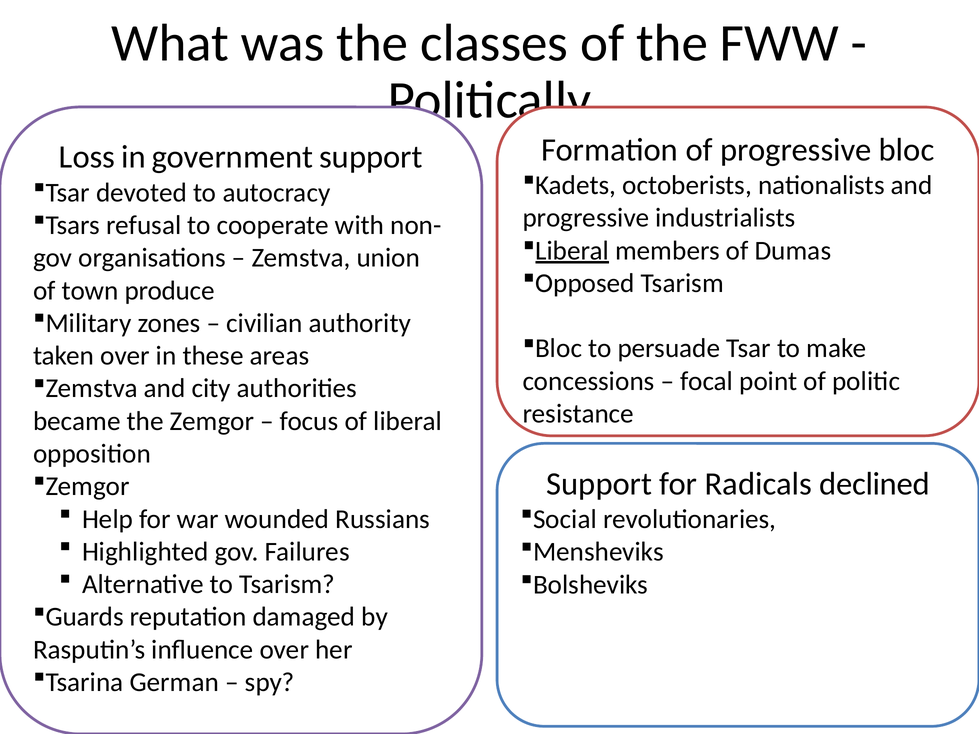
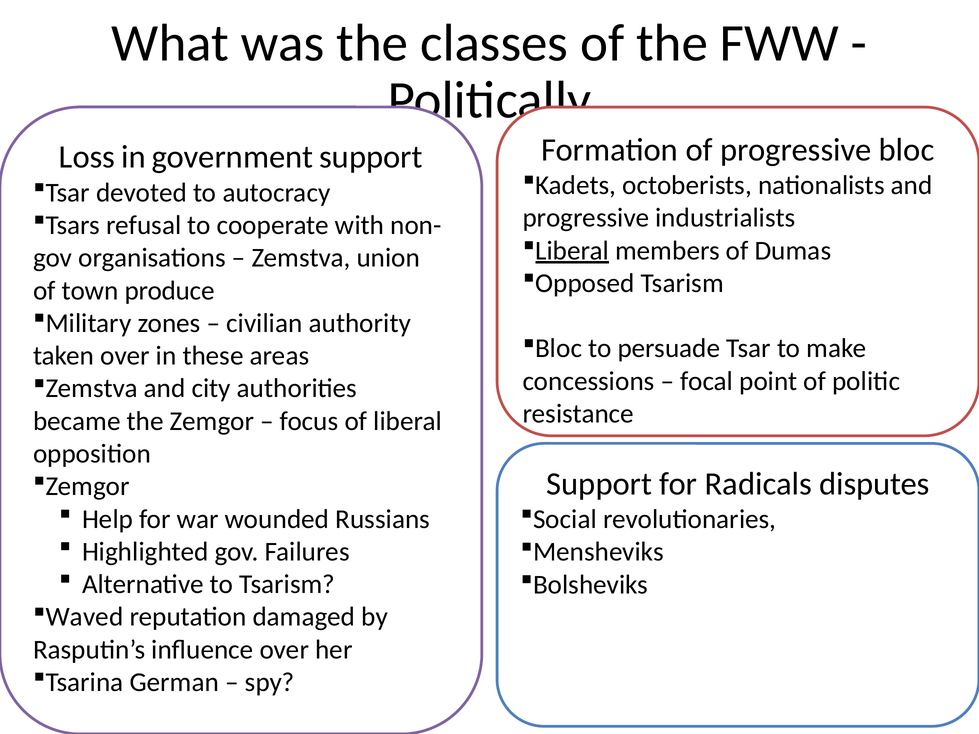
declined: declined -> disputes (875, 484)
Guards: Guards -> Waved (84, 617)
